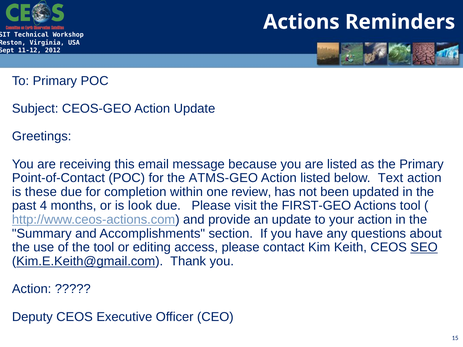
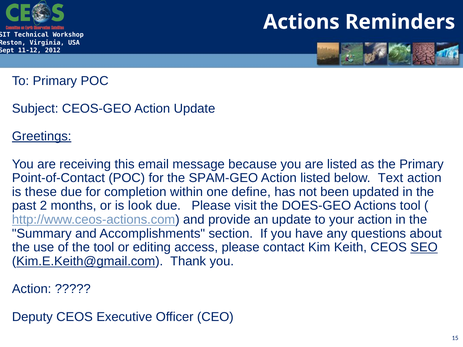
Greetings underline: none -> present (42, 136)
ATMS-GEO: ATMS-GEO -> SPAM-GEO (223, 178)
review: review -> define (251, 192)
4: 4 -> 2 (43, 206)
FIRST-GEO: FIRST-GEO -> DOES-GEO (316, 206)
